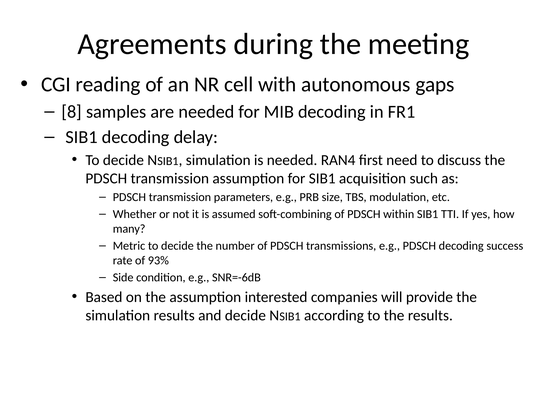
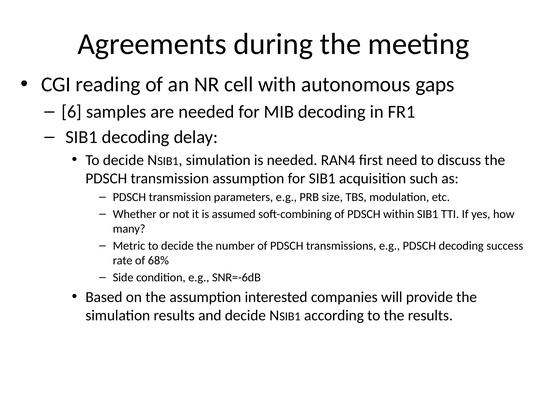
8: 8 -> 6 (72, 111)
93%: 93% -> 68% (158, 260)
